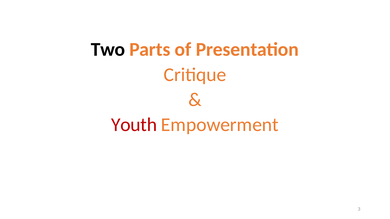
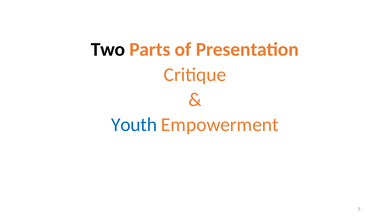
Youth colour: red -> blue (134, 125)
